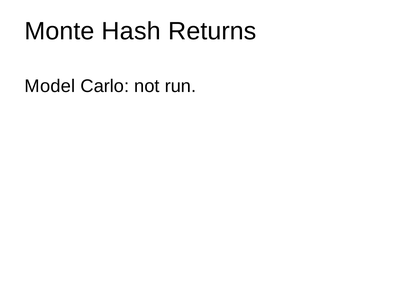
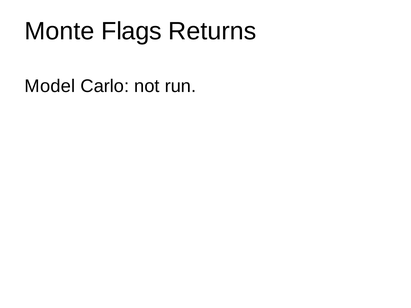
Hash: Hash -> Flags (131, 31)
